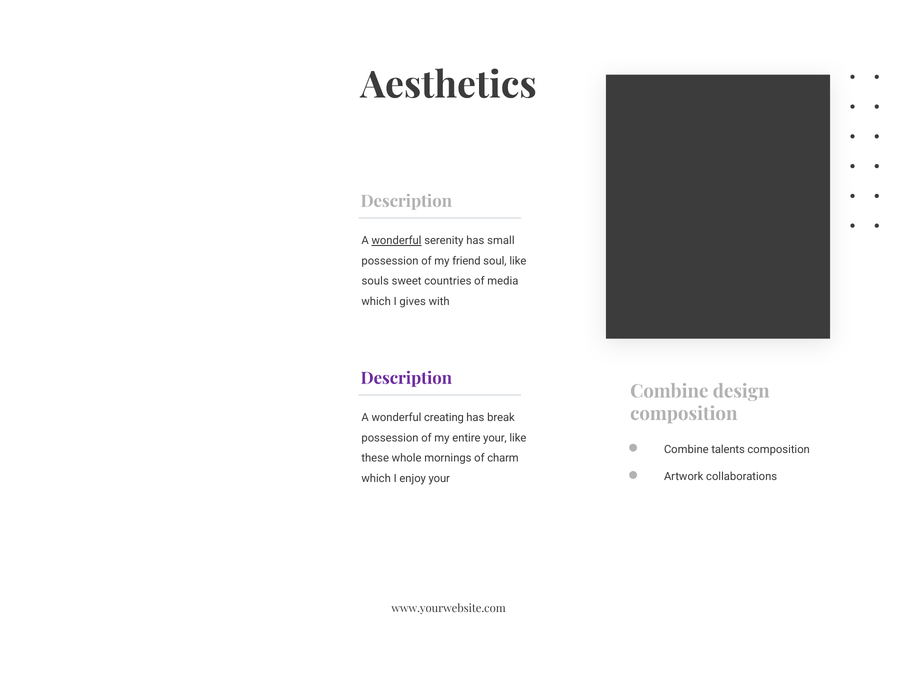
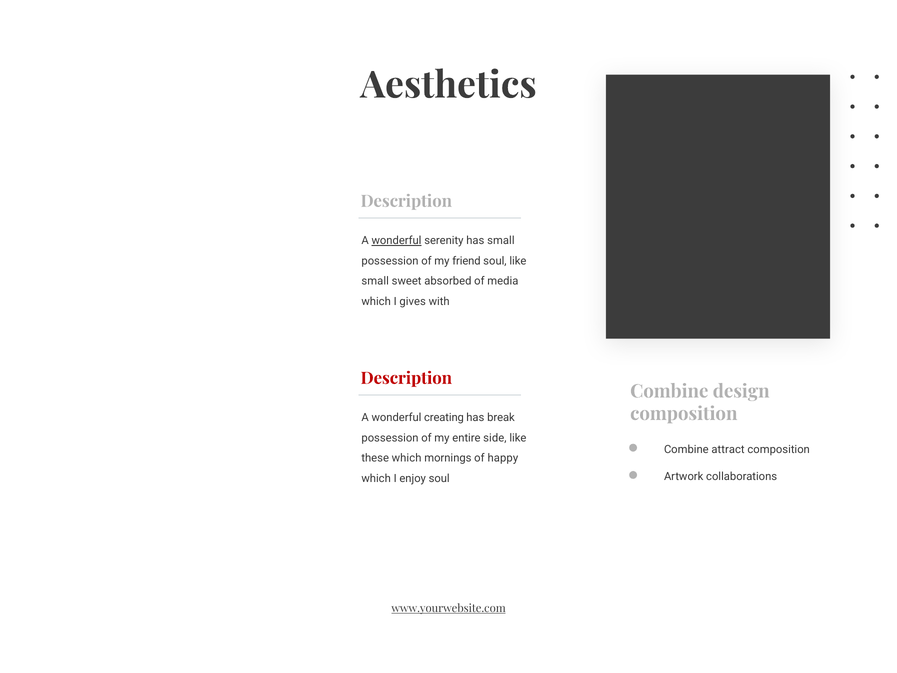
souls: souls -> small (375, 281)
countries: countries -> absorbed (448, 281)
Description colour: purple -> red (406, 378)
entire your: your -> side (495, 438)
talents: talents -> attract (728, 449)
these whole: whole -> which (407, 458)
charm: charm -> happy (503, 458)
enjoy your: your -> soul (439, 478)
www.yourwebsite.com underline: none -> present (449, 608)
